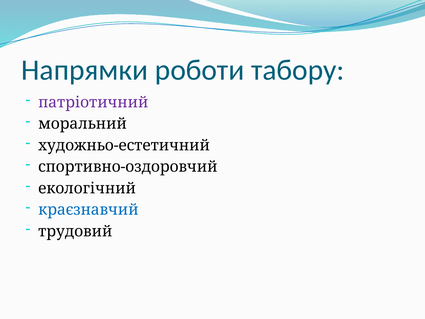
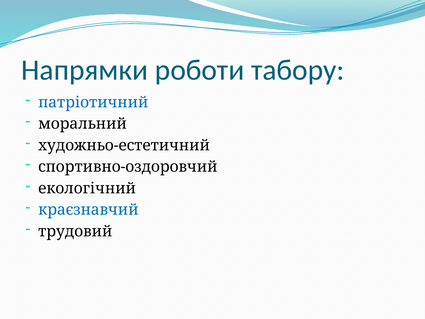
патріотичний colour: purple -> blue (93, 102)
